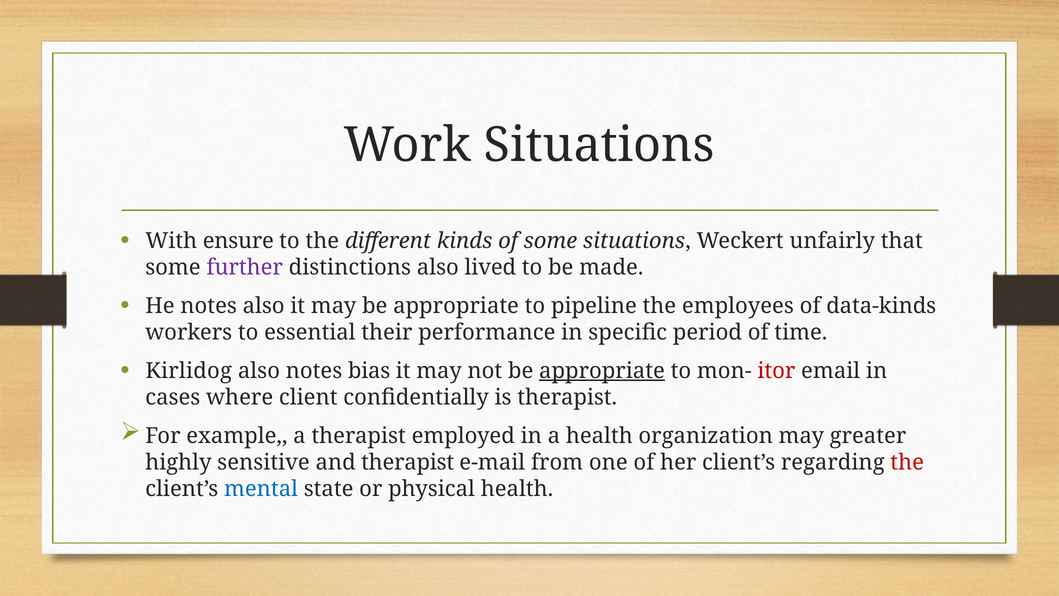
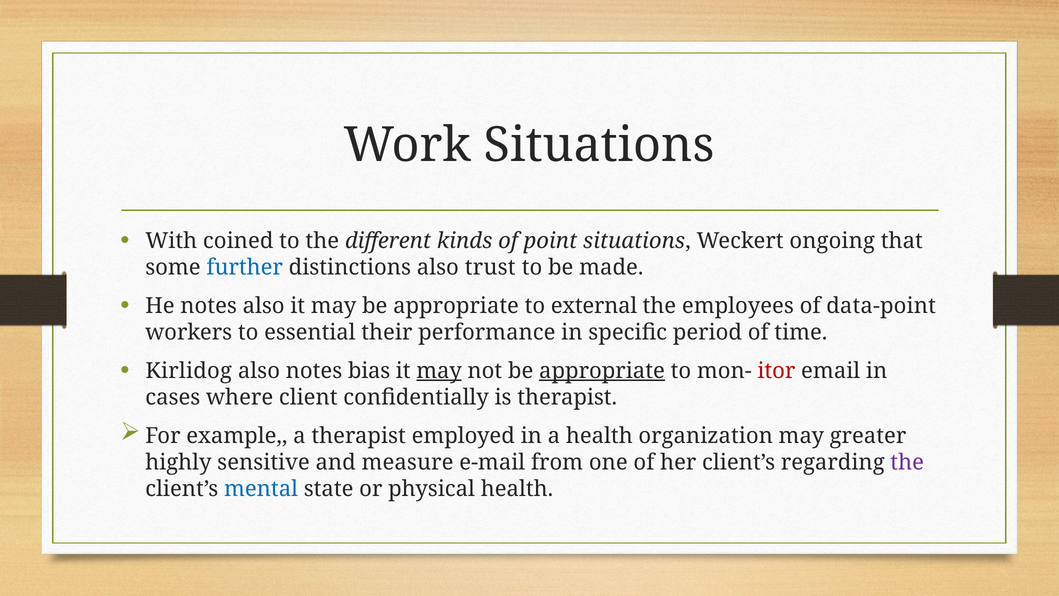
ensure: ensure -> coined (238, 241)
of some: some -> point (550, 241)
unfairly: unfairly -> ongoing (832, 241)
further colour: purple -> blue (245, 267)
lived: lived -> trust (490, 267)
pipeline: pipeline -> external (594, 306)
data-kinds: data-kinds -> data-point (881, 306)
may underline: none -> present (439, 371)
and therapist: therapist -> measure (408, 462)
the colour: red -> purple (907, 462)
